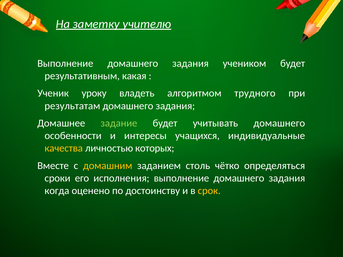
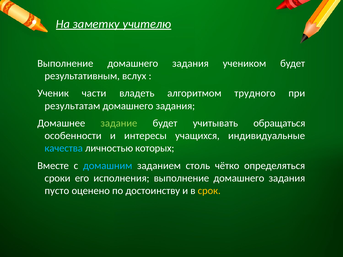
какая: какая -> вслух (134, 76)
уроку: уроку -> части (94, 93)
учитывать домашнего: домашнего -> обращаться (279, 123)
качества colour: yellow -> light blue (64, 148)
домашним colour: yellow -> light blue (108, 166)
когда: когда -> пусто (57, 191)
